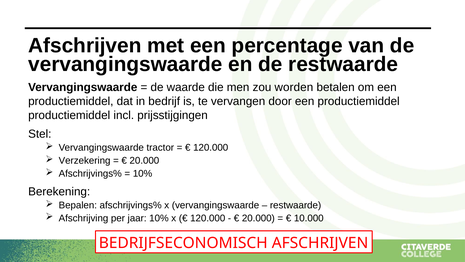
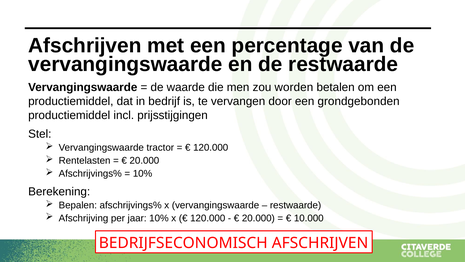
door een productiemiddel: productiemiddel -> grondgebonden (359, 101)
Verzekering: Verzekering -> Rentelasten (85, 160)
